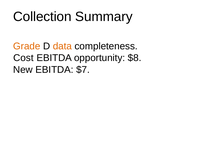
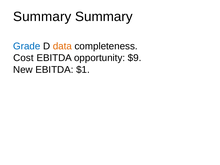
Collection: Collection -> Summary (42, 17)
Grade colour: orange -> blue (27, 46)
$8: $8 -> $9 (135, 58)
$7: $7 -> $1 (83, 70)
